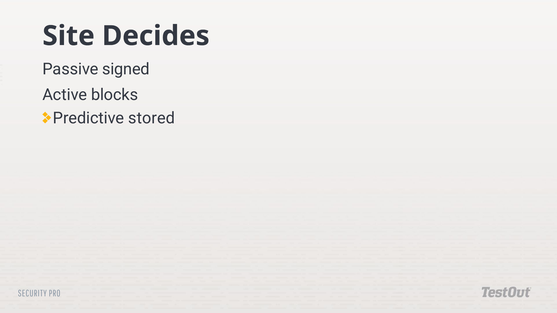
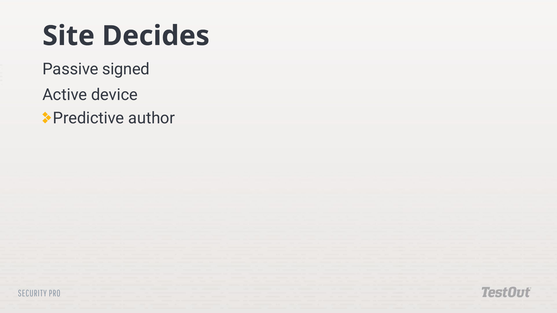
blocks: blocks -> device (115, 95)
stored: stored -> author (152, 118)
